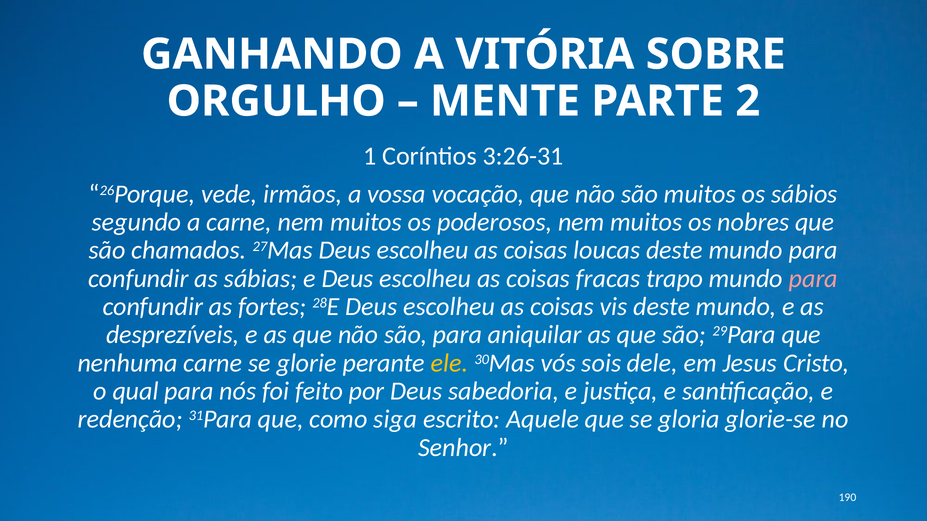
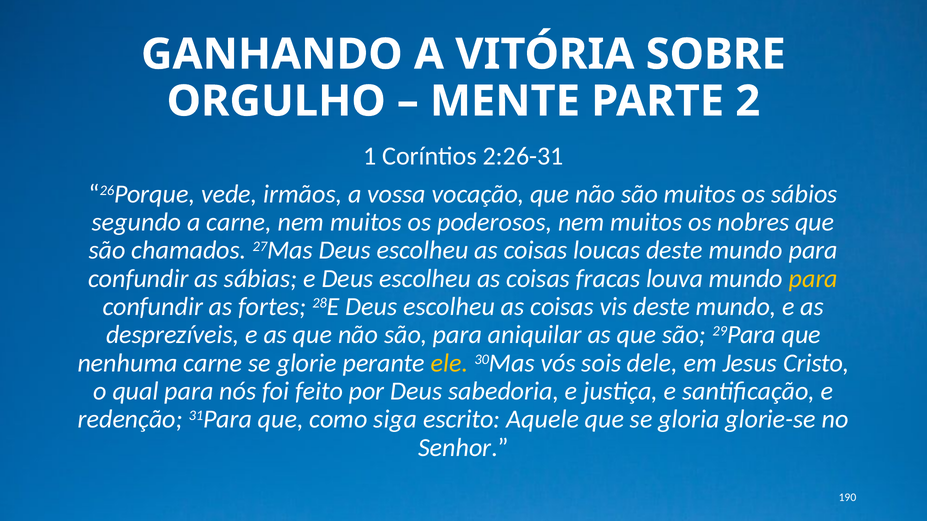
3:26-31: 3:26-31 -> 2:26-31 (523, 156)
trapo: trapo -> louva (675, 279)
para colour: pink -> yellow (813, 279)
